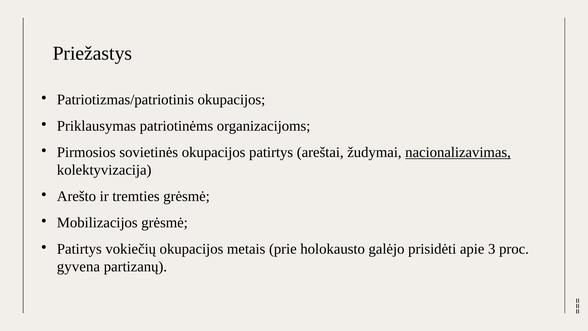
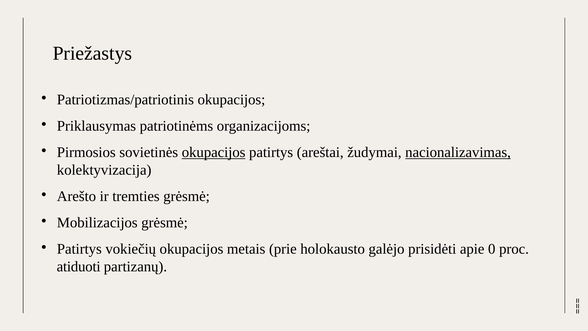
okupacijos underline: none -> present (214, 152)
3: 3 -> 0 (492, 249)
gyvena: gyvena -> atiduoti (79, 266)
